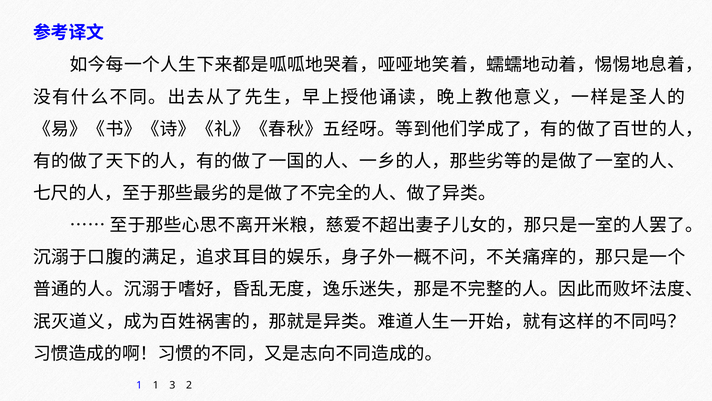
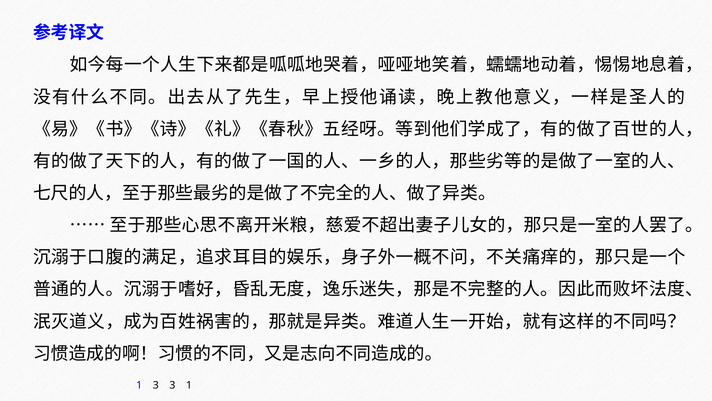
1 1: 1 -> 3 (156, 385)
3 2: 2 -> 1 (189, 385)
